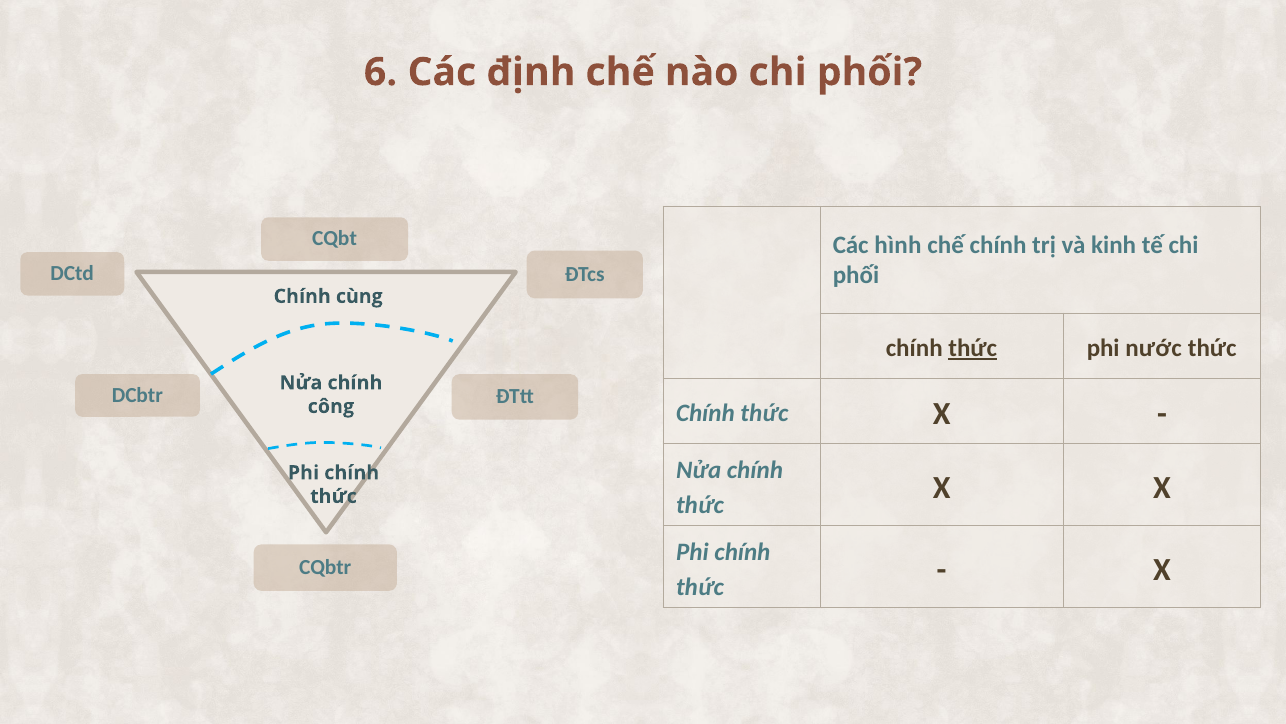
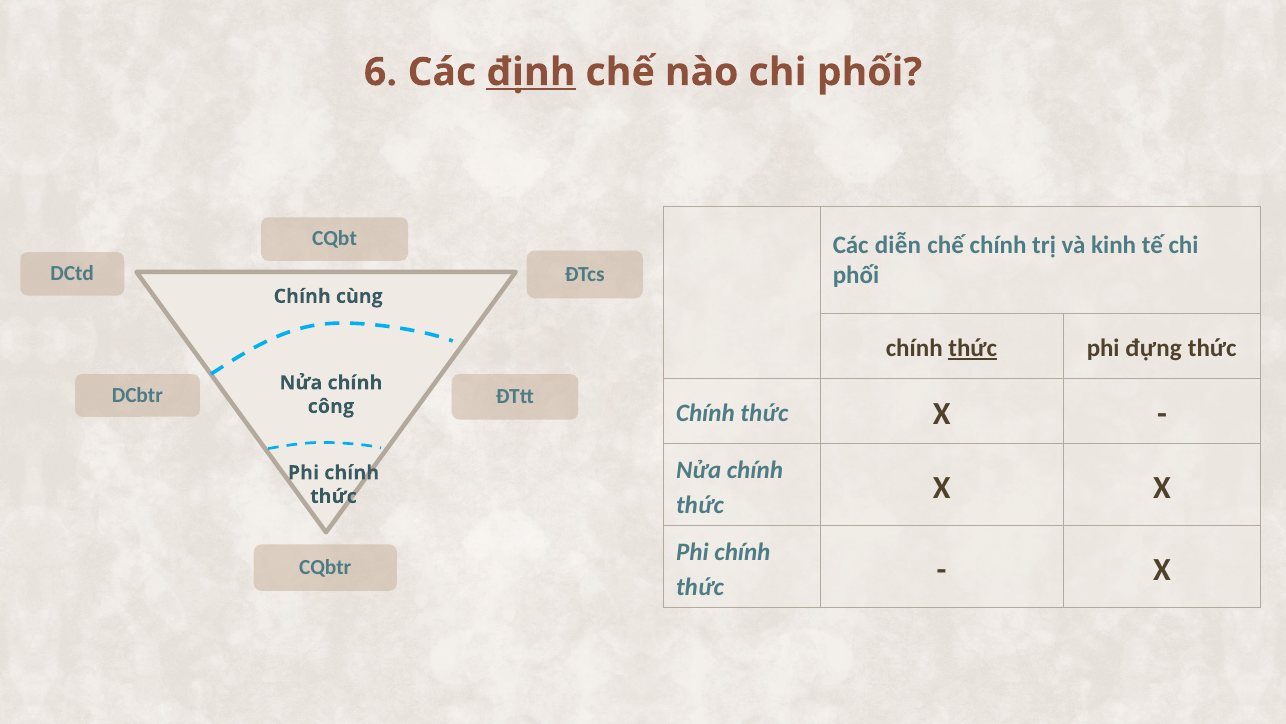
định underline: none -> present (531, 72)
hình: hình -> diễn (898, 245)
nước: nước -> đựng (1154, 348)
